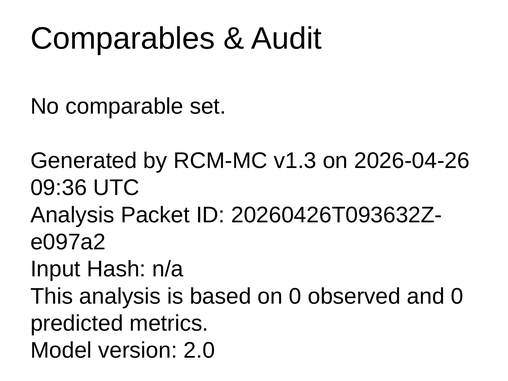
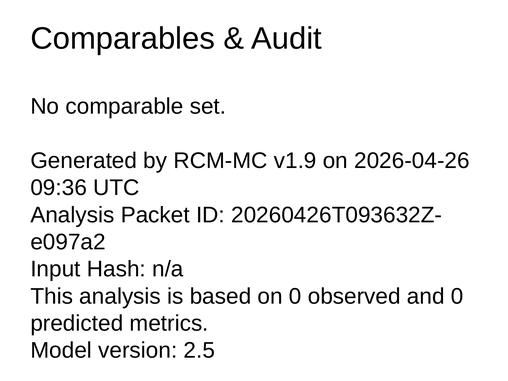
v1.3: v1.3 -> v1.9 (295, 161)
2.0: 2.0 -> 2.5 (199, 350)
